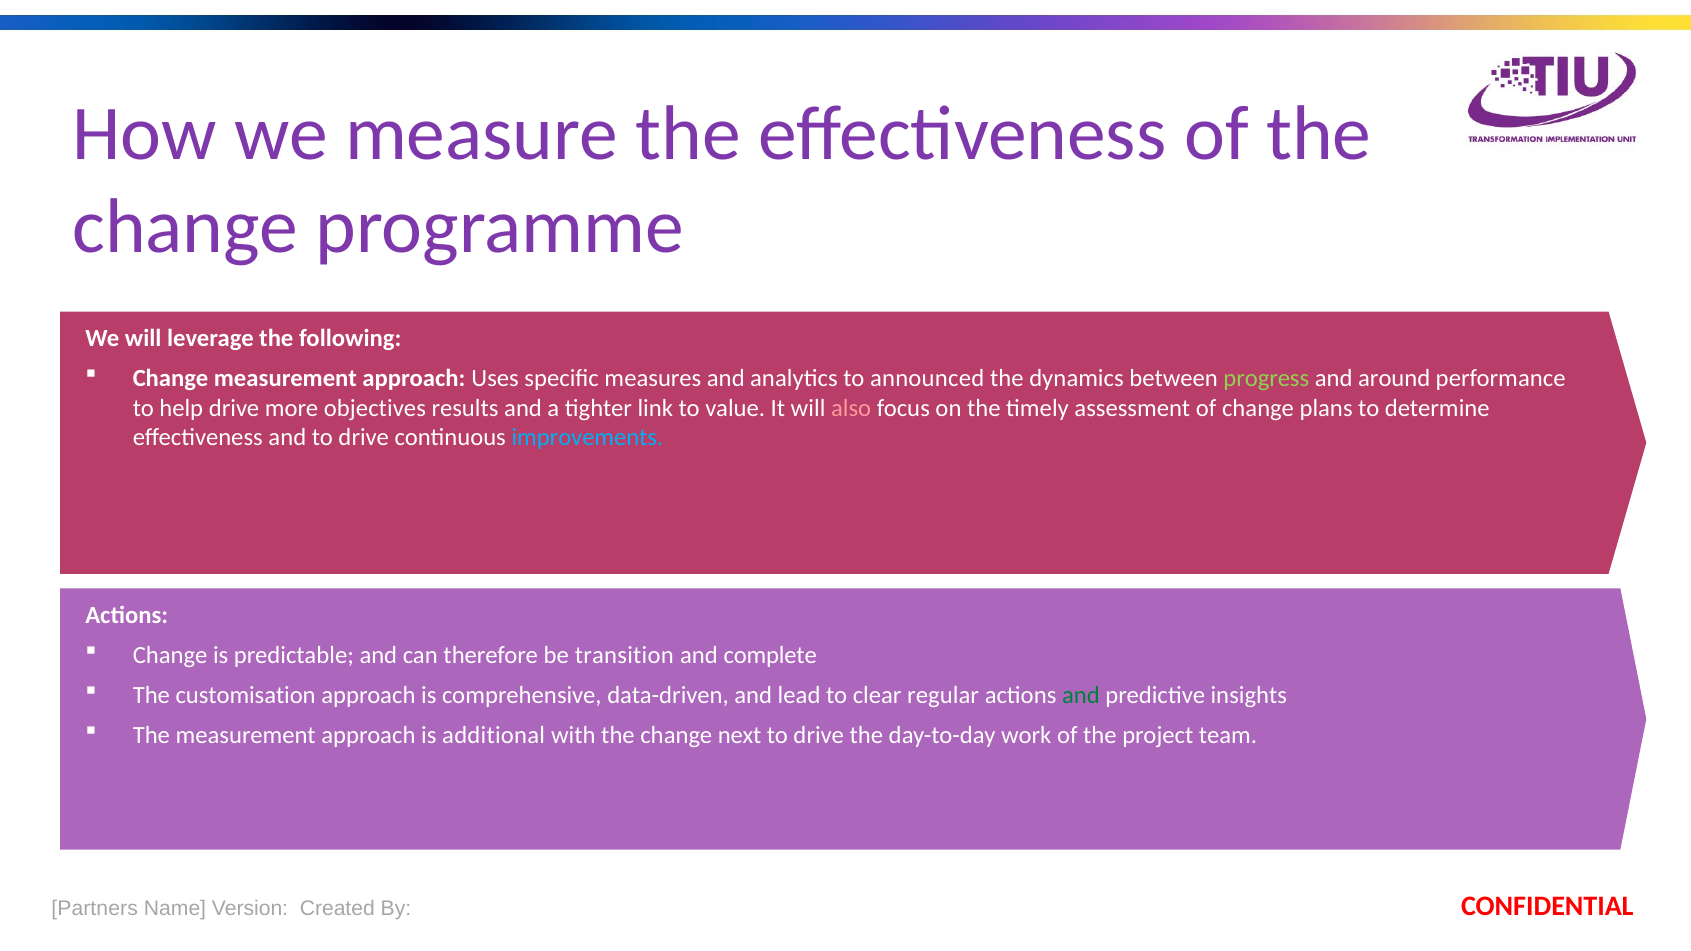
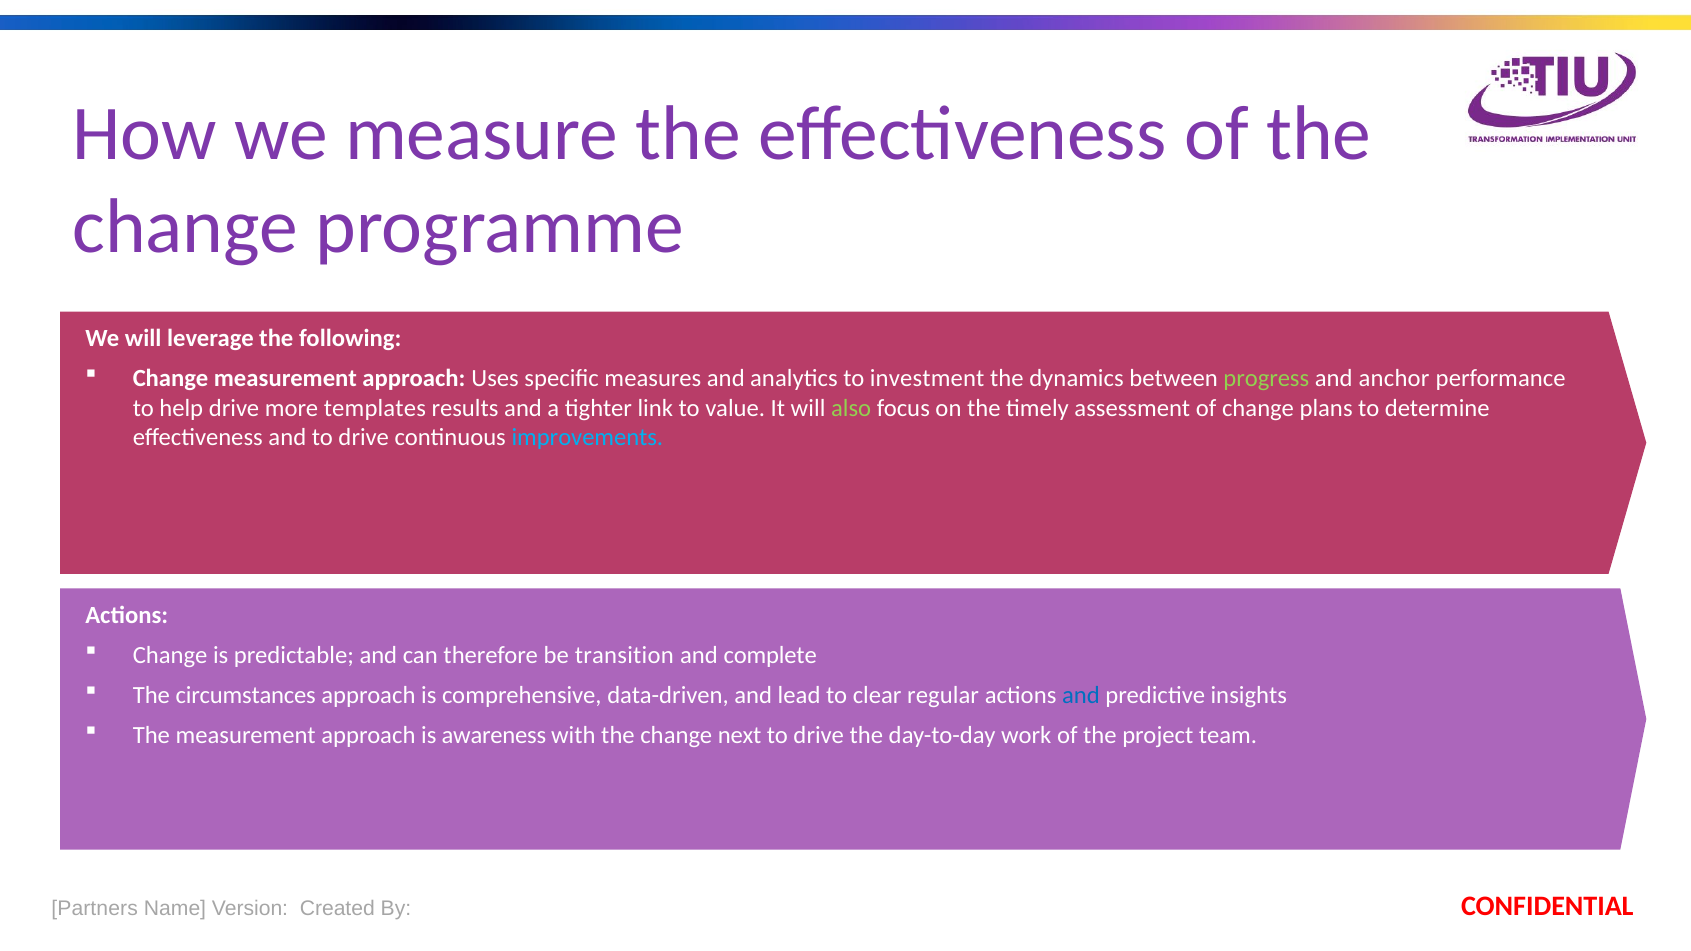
announced: announced -> investment (927, 378)
around: around -> anchor (1394, 378)
objectives: objectives -> templates (375, 408)
also colour: pink -> light green (851, 408)
customisation: customisation -> circumstances (246, 695)
and colour: green -> blue (1081, 695)
additional: additional -> awareness (494, 736)
